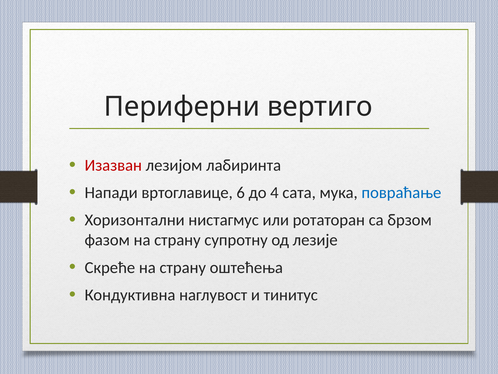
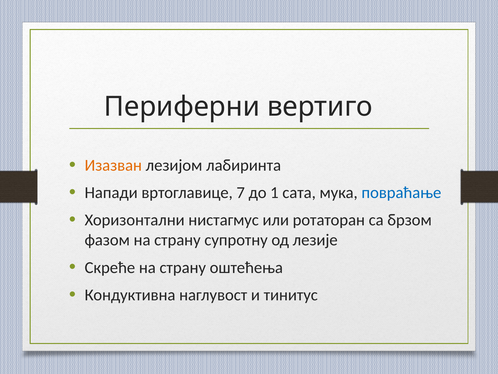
Изазван colour: red -> orange (113, 165)
6: 6 -> 7 (241, 192)
4: 4 -> 1 (274, 192)
